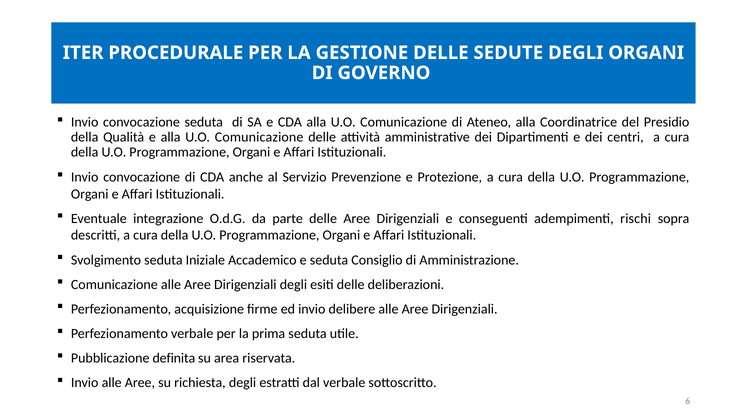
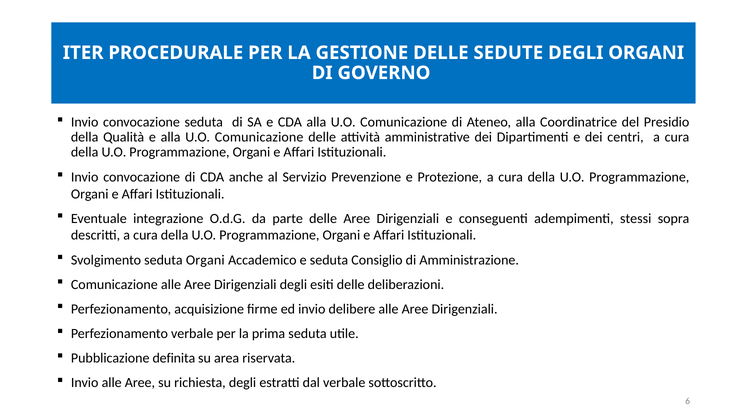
rischi: rischi -> stessi (636, 219)
seduta Iniziale: Iniziale -> Organi (205, 260)
